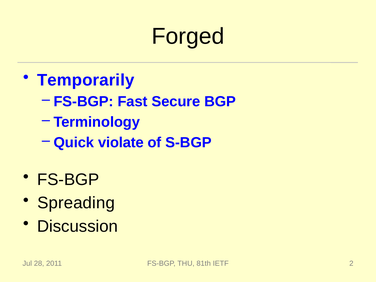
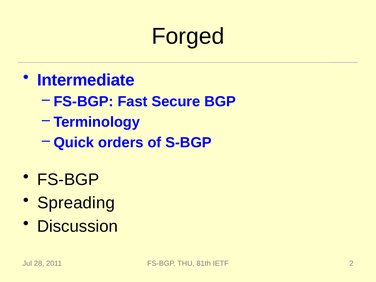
Temporarily: Temporarily -> Intermediate (86, 80)
violate: violate -> orders (121, 143)
